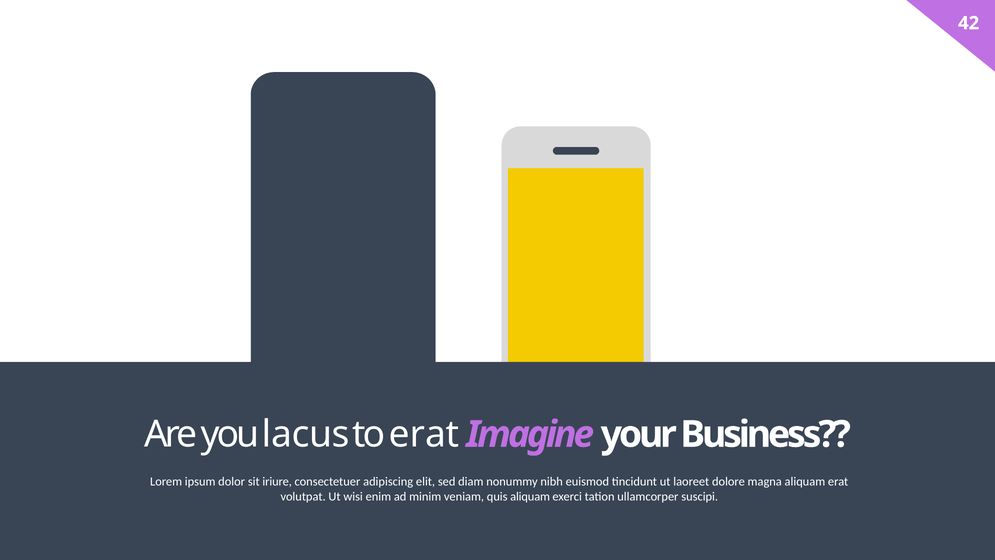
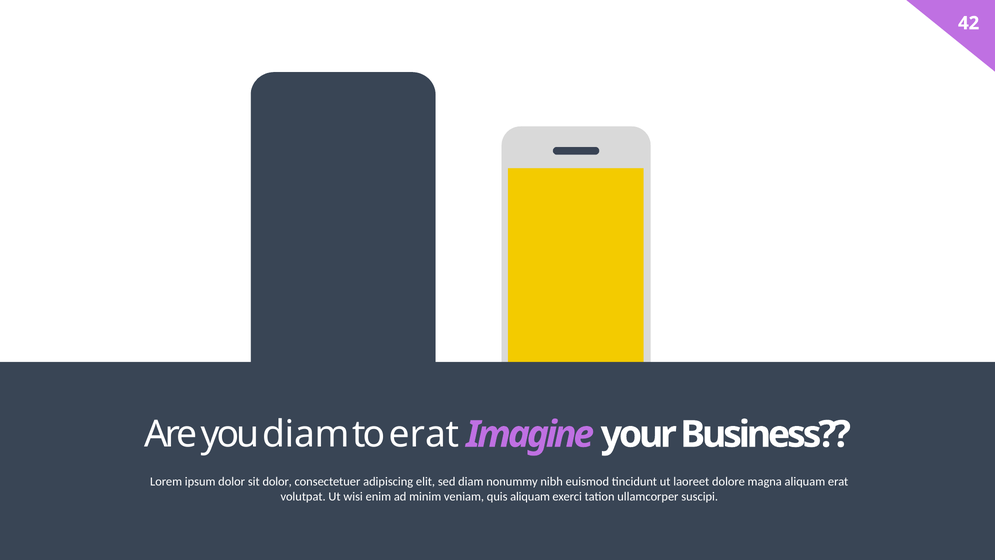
you lacus: lacus -> diam (306, 434)
sit iriure: iriure -> dolor (277, 482)
